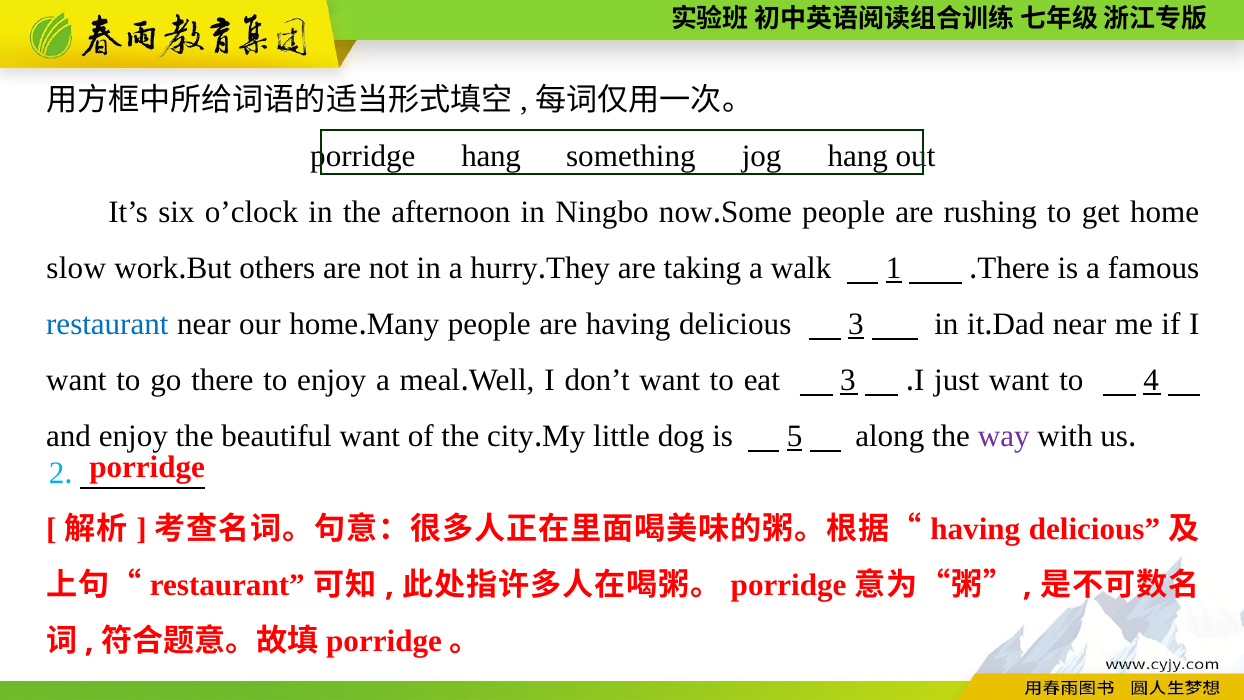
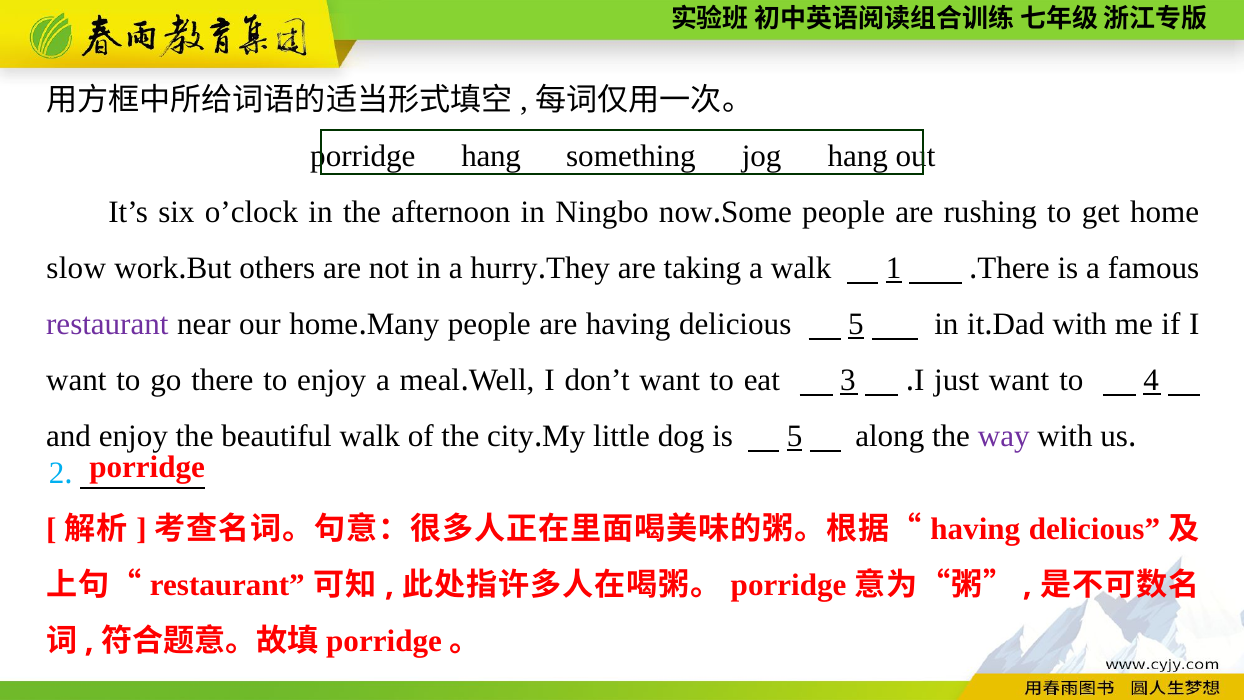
restaurant colour: blue -> purple (107, 324)
delicious 3: 3 -> 5 (856, 324)
near: near -> with (1080, 324)
beautiful want: want -> walk (370, 436)
